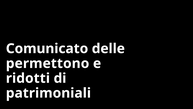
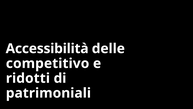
Comunicato: Comunicato -> Accessibilità (47, 48)
permettono: permettono -> competitivo (48, 63)
